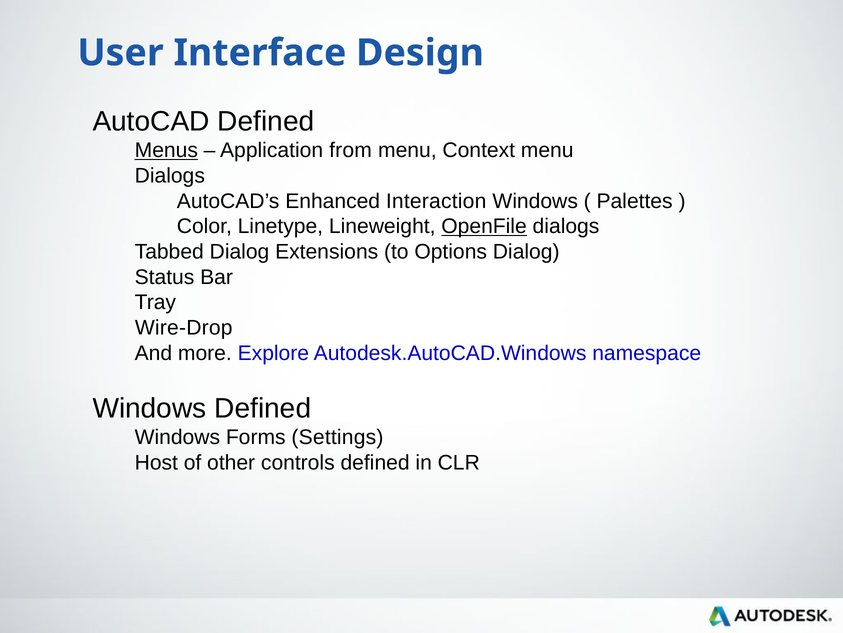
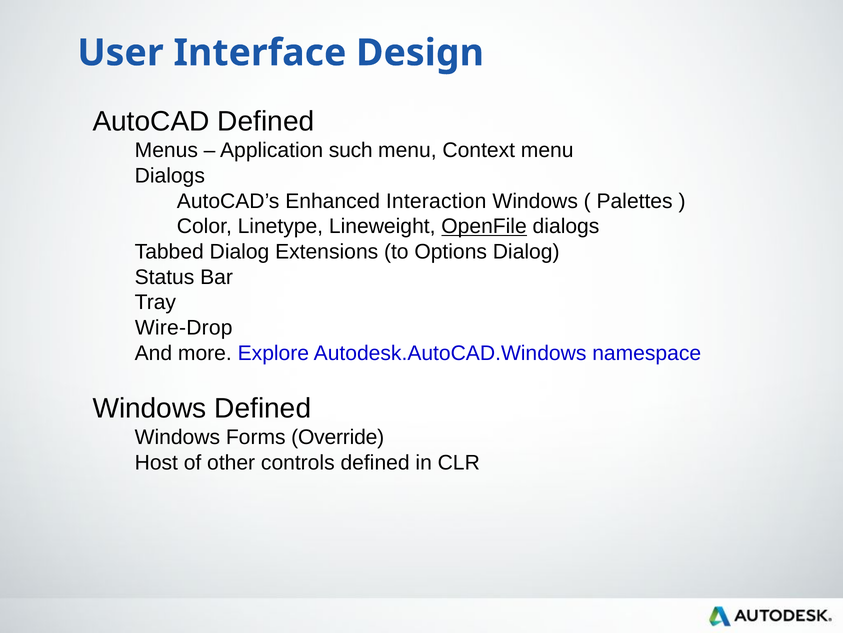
Menus underline: present -> none (166, 150)
from: from -> such (351, 150)
Settings: Settings -> Override (338, 437)
